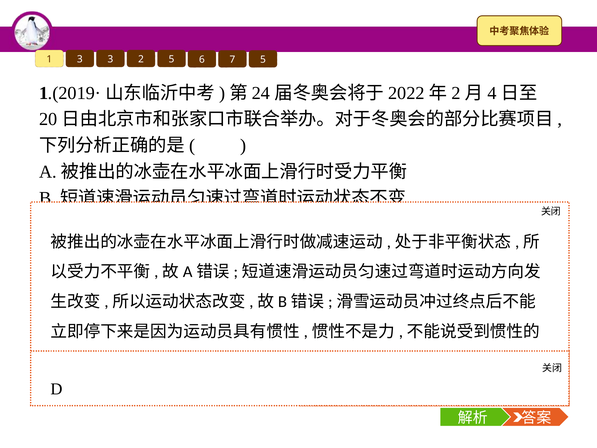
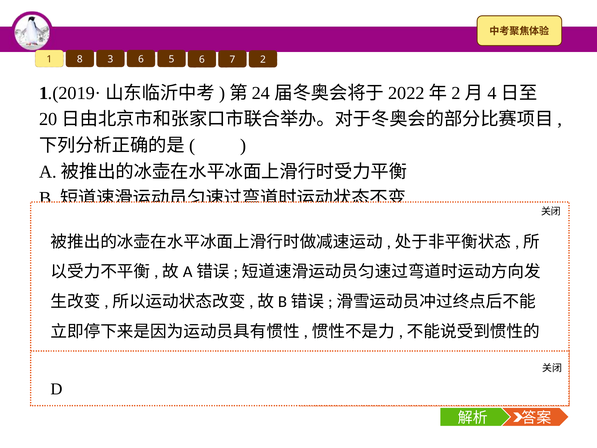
1 3: 3 -> 8 (80, 59)
3 2: 2 -> 6 (141, 59)
7 5: 5 -> 2 (263, 59)
